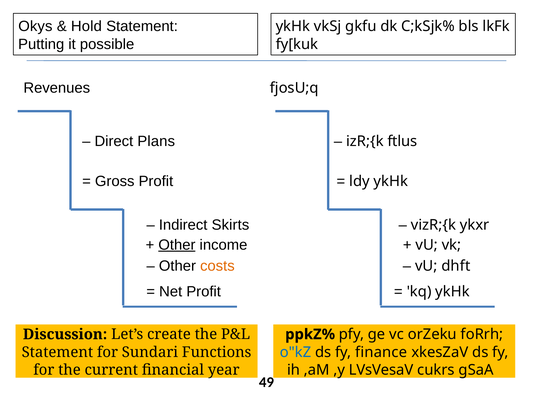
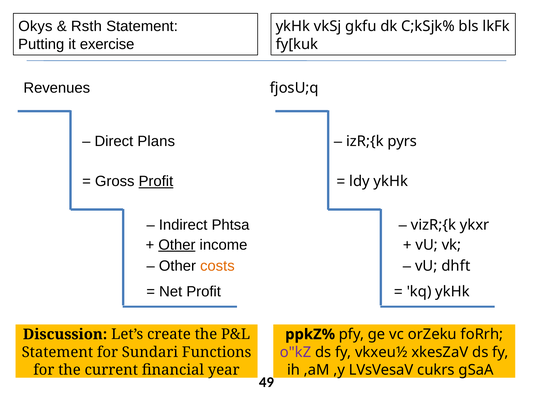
Hold: Hold -> Rsth (86, 26)
possible: possible -> exercise (107, 44)
ftlus: ftlus -> pyrs (402, 141)
Profit underline: none -> present (156, 181)
Skirts: Skirts -> Phtsa (231, 225)
o"kZ colour: blue -> purple (296, 352)
finance: finance -> vkxeu½ (381, 352)
